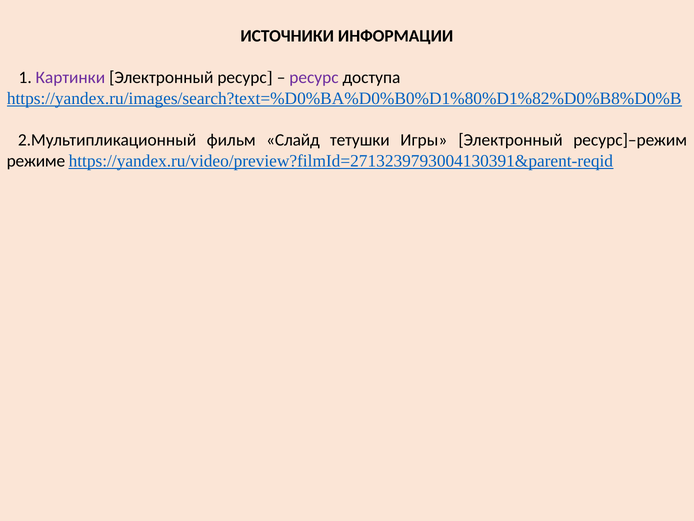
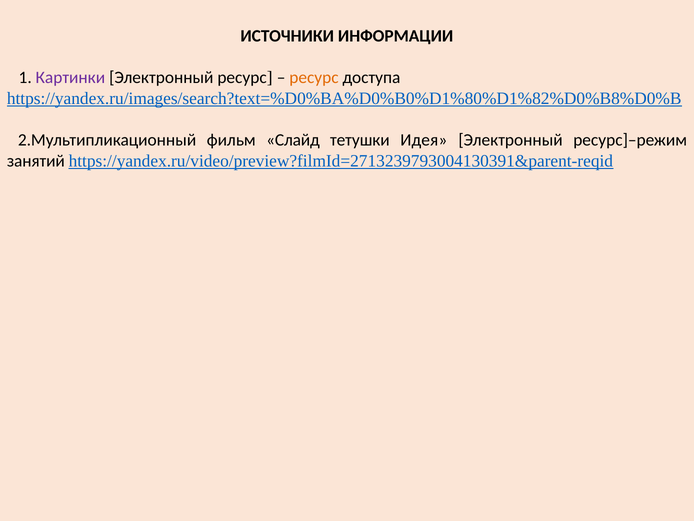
ресурс colour: purple -> orange (314, 78)
Игры: Игры -> Идея (424, 140)
режиме: режиме -> занятий (36, 161)
